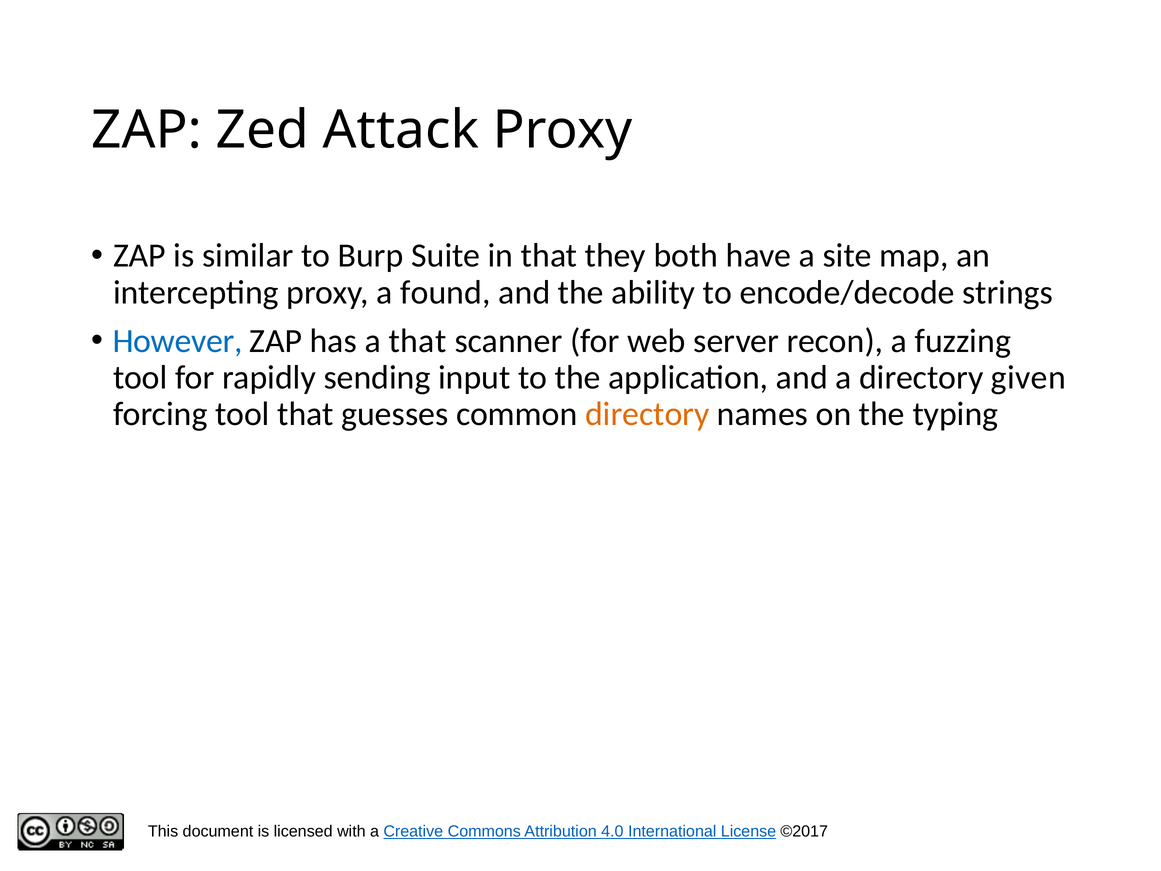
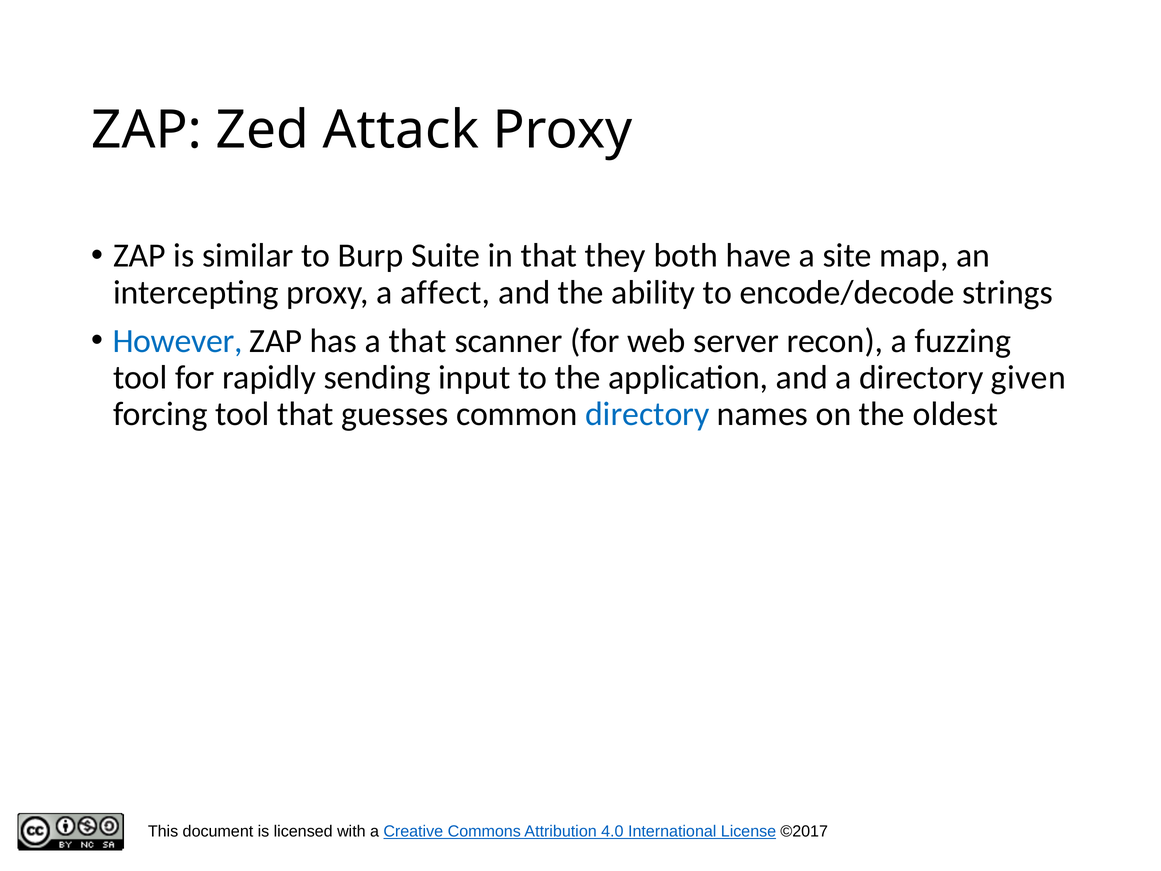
found: found -> affect (445, 292)
directory colour: orange -> blue (647, 414)
typing: typing -> oldest (955, 414)
